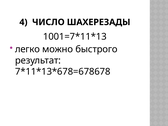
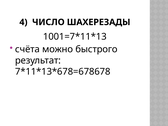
легко: легко -> счёта (27, 49)
